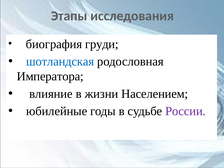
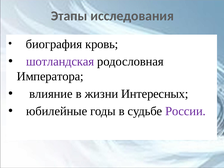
груди: груди -> кровь (102, 44)
шотландская colour: blue -> purple (60, 61)
Населением: Населением -> Интересных (155, 94)
